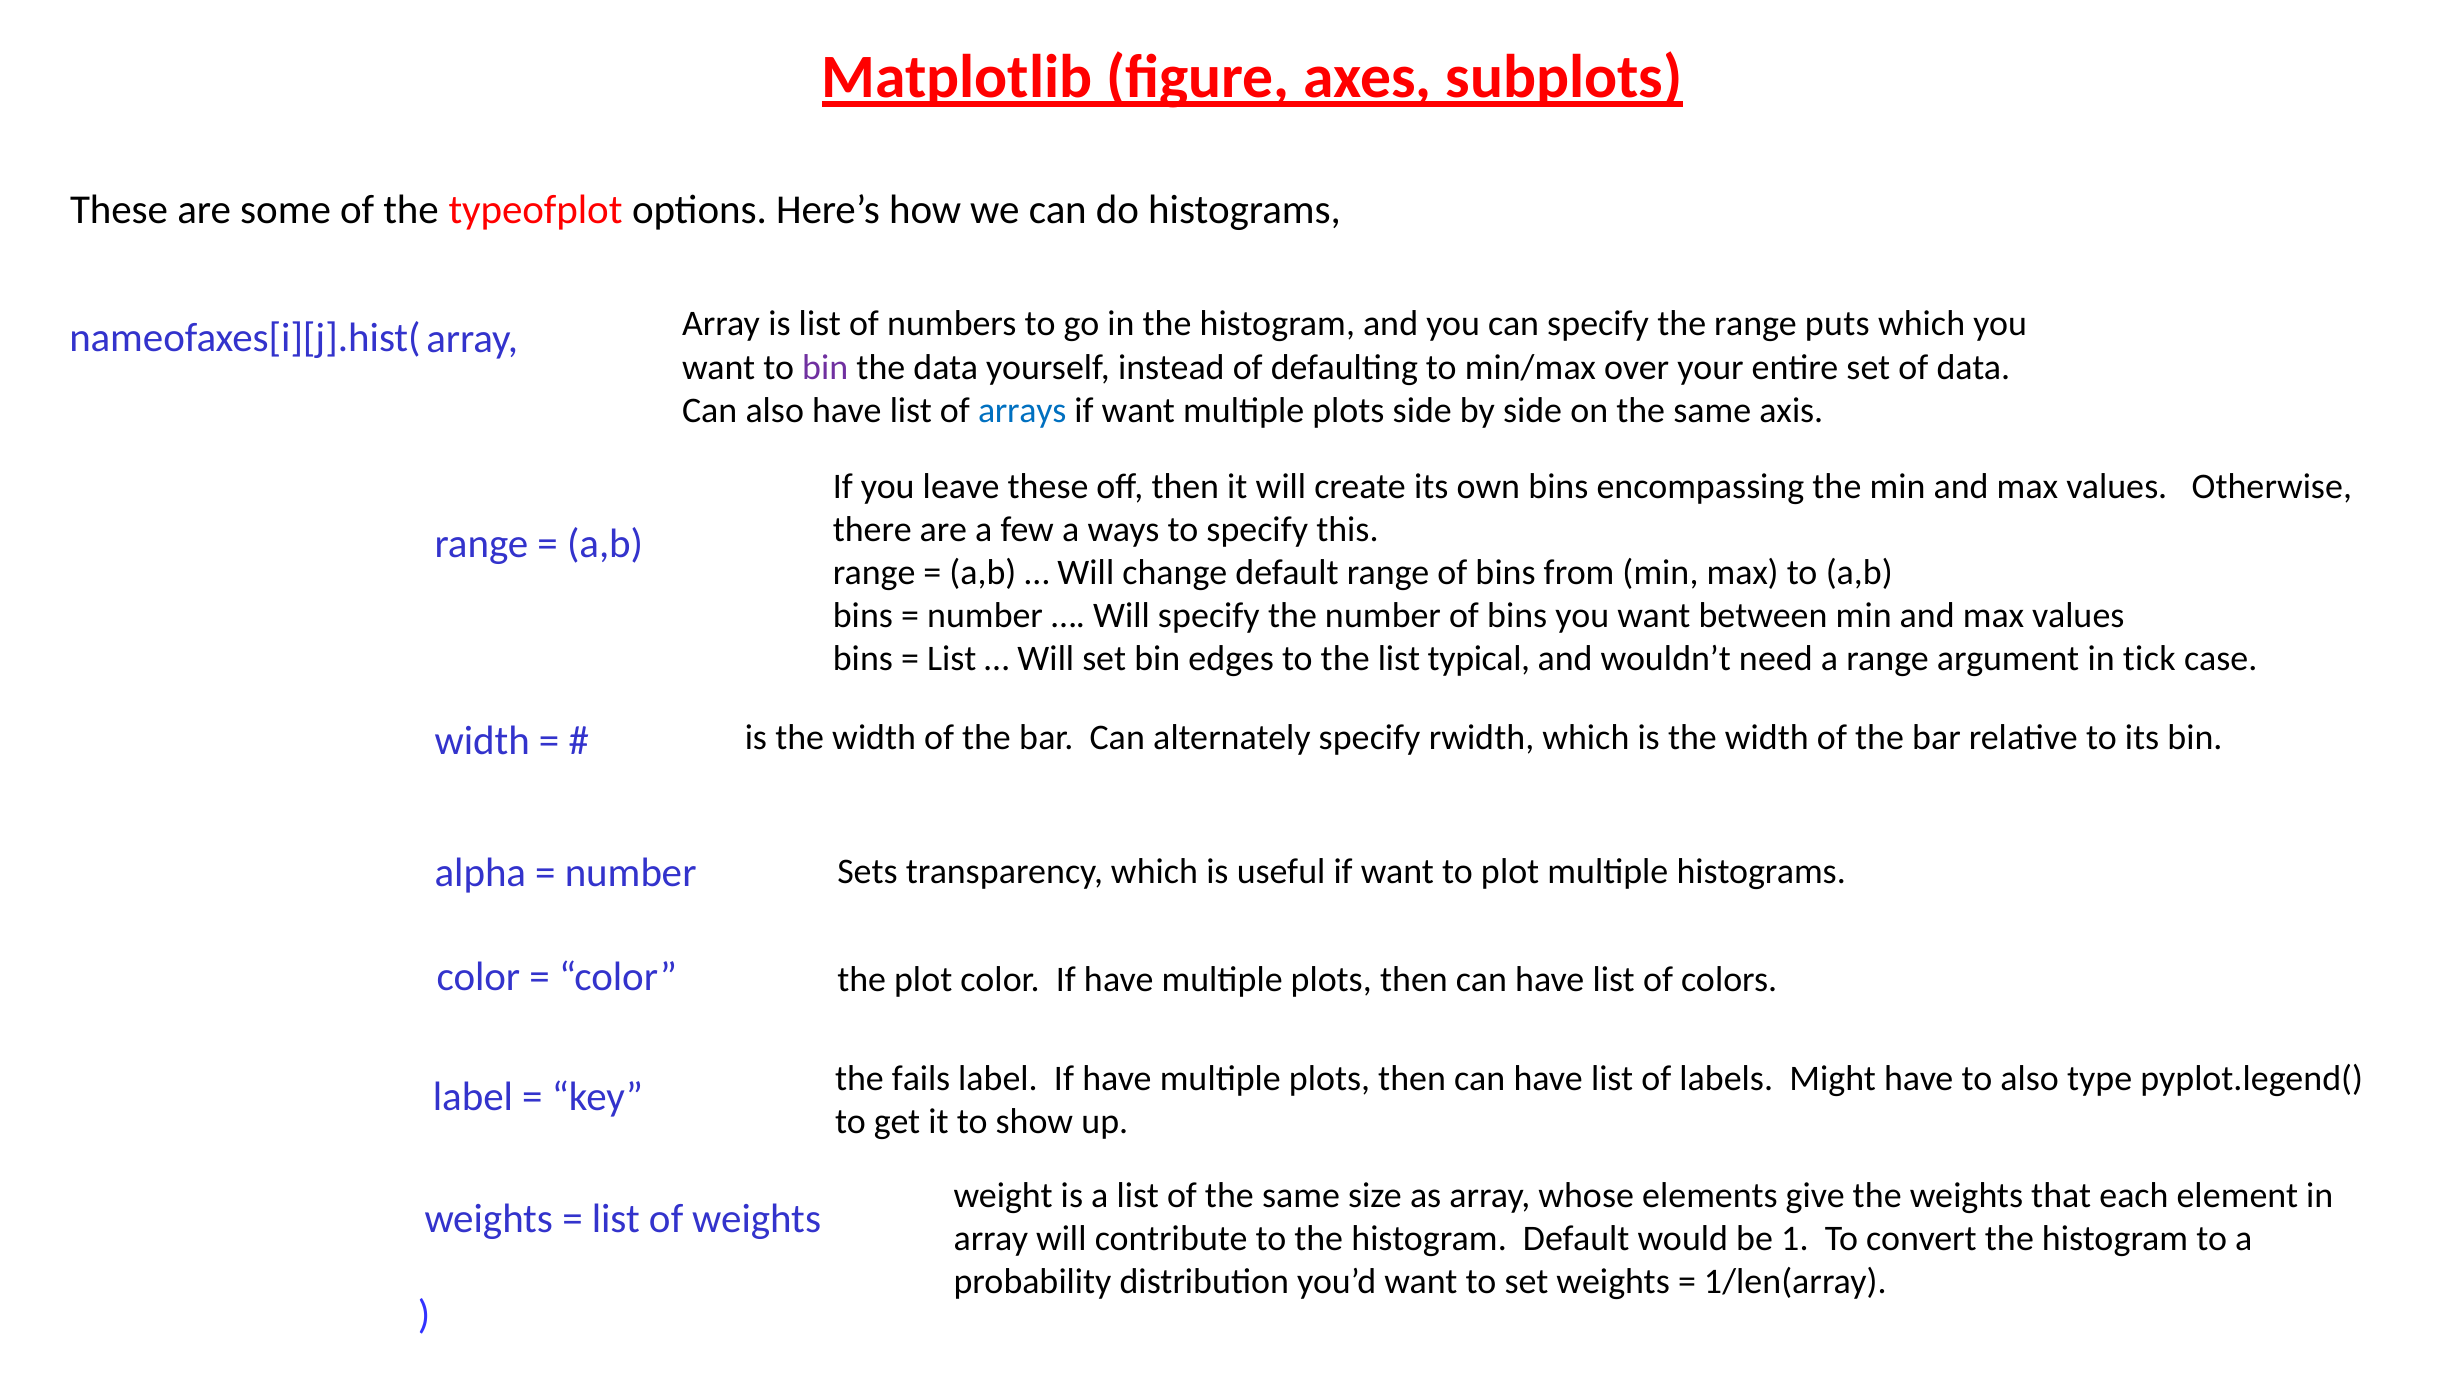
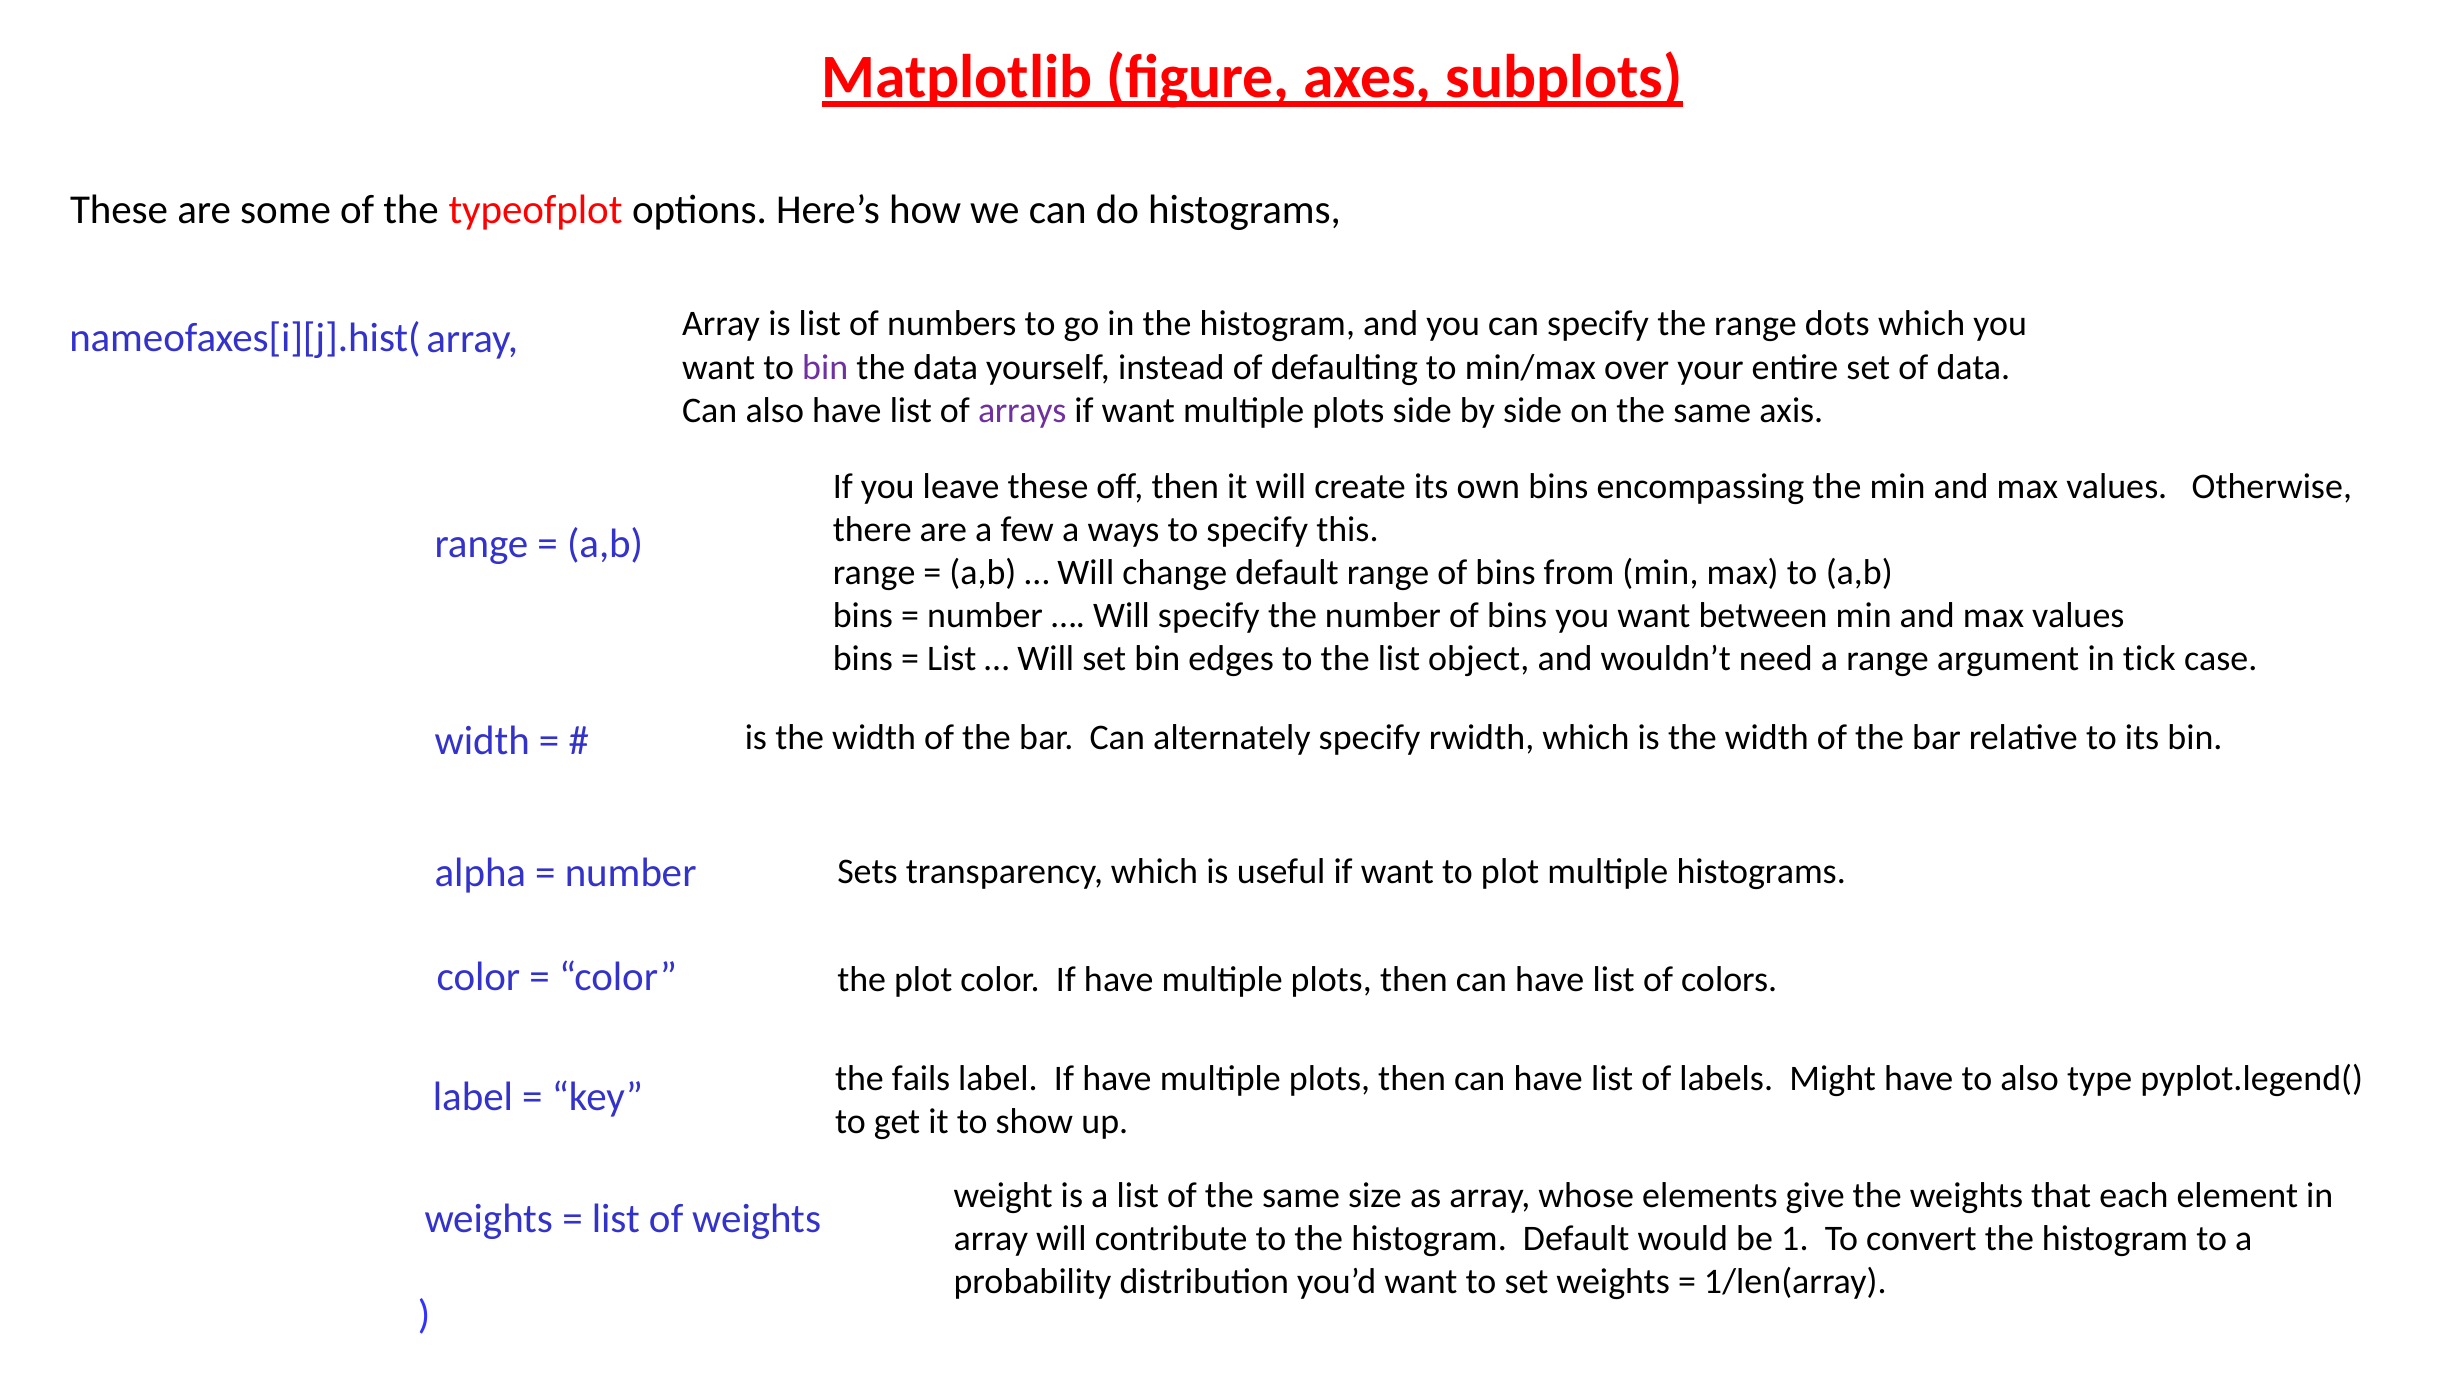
puts: puts -> dots (1837, 324)
arrays colour: blue -> purple (1022, 410)
typical: typical -> object (1479, 659)
